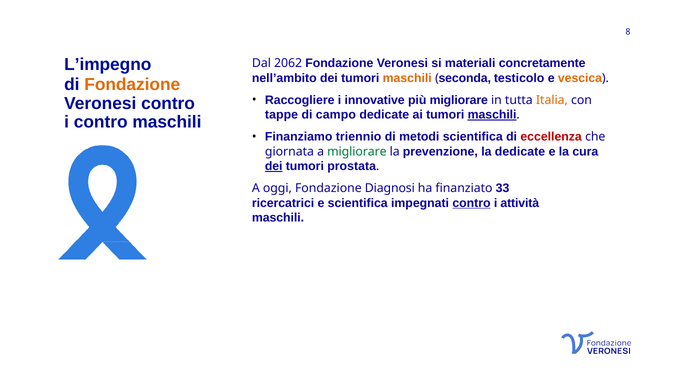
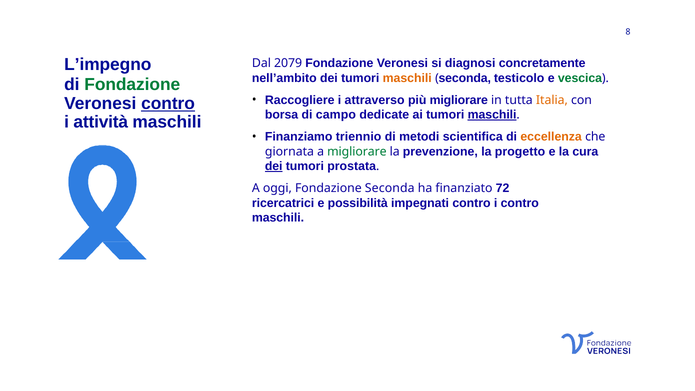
2062: 2062 -> 2079 (288, 63)
materiali: materiali -> diagnosi (470, 63)
vescica colour: orange -> green (580, 78)
Fondazione colour: orange -> green (132, 85)
contro underline: none -> present (168, 103)
innovative: innovative -> attraverso (375, 100)
tappe: tappe -> borsa (282, 115)
i contro: contro -> attività (101, 122)
eccellenza colour: red -> orange (551, 137)
la dedicate: dedicate -> progetto (520, 152)
Fondazione Diagnosi: Diagnosi -> Seconda (390, 188)
33: 33 -> 72 (503, 188)
e scientifica: scientifica -> possibilità (358, 203)
contro underline: present -> none (471, 203)
i attività: attività -> contro (520, 203)
